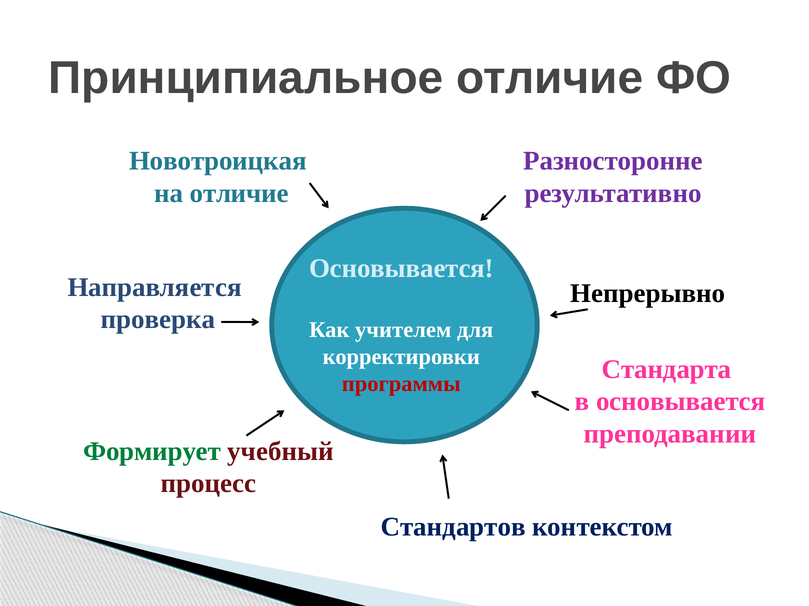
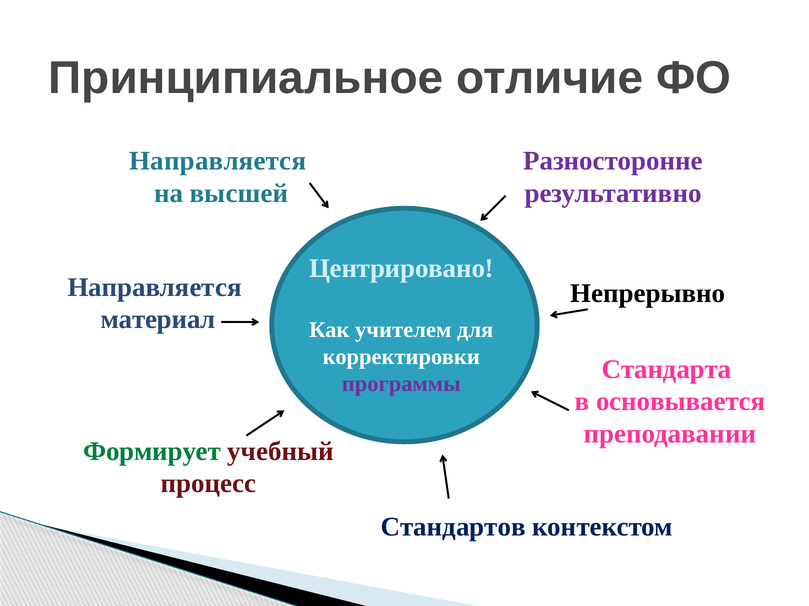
Новотроицкая: Новотроицкая -> Направляется (218, 161)
на отличие: отличие -> высшей (239, 193)
Основывается: Основывается -> Центрировано (401, 269)
проверка: проверка -> материал (158, 320)
программы colour: red -> purple (401, 384)
